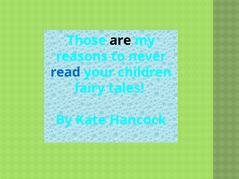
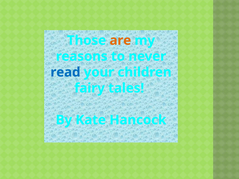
are colour: black -> orange (120, 40)
